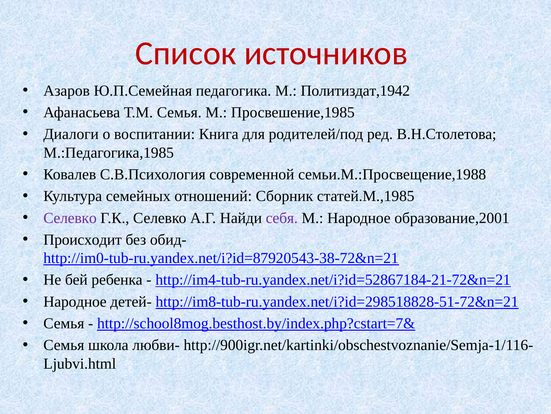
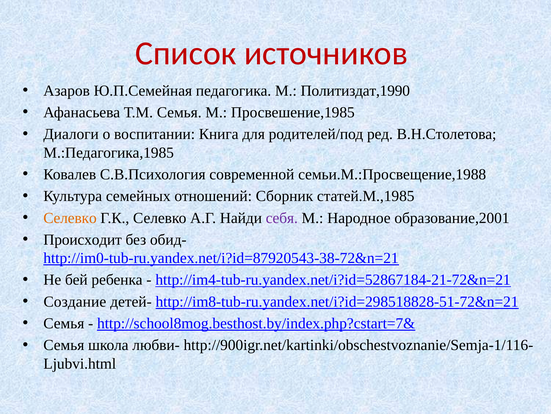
Политиздат,1942: Политиздат,1942 -> Политиздат,1990 (355, 91)
Селевко colour: purple -> orange (70, 218)
Народное: Народное -> Создание (75, 301)
